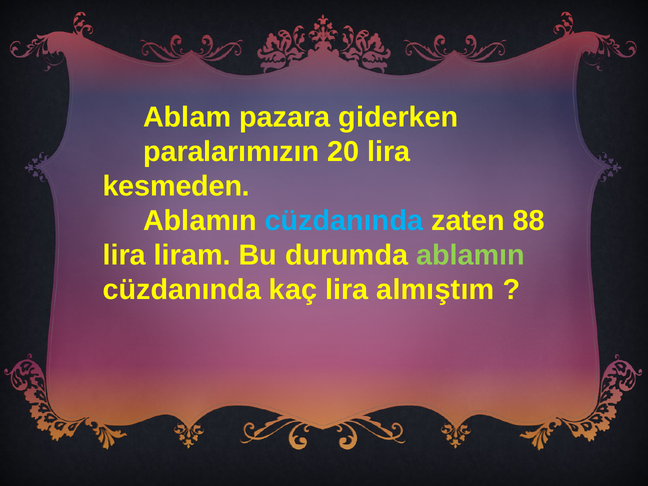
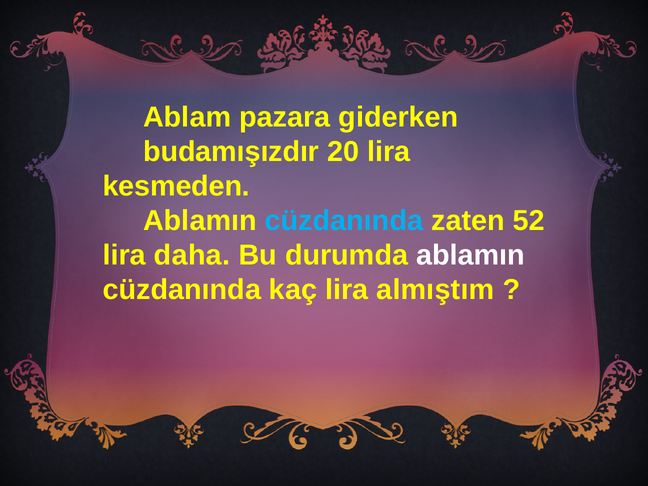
paralarımızın: paralarımızın -> budamışızdır (231, 152)
88: 88 -> 52 (529, 221)
liram: liram -> daha (192, 255)
ablamın colour: light green -> white (471, 255)
